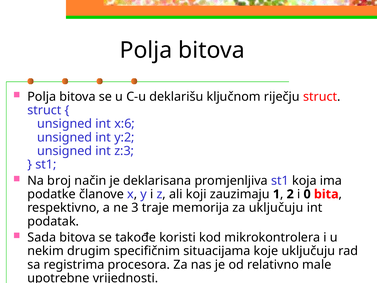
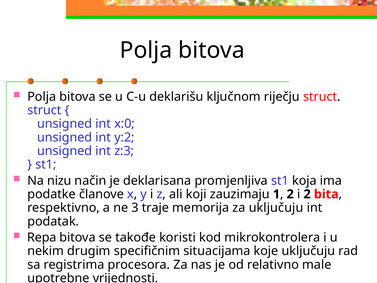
x:6: x:6 -> x:0 (125, 124)
broj: broj -> nizu (59, 180)
i 0: 0 -> 2 (307, 194)
Sada: Sada -> Repa (42, 237)
